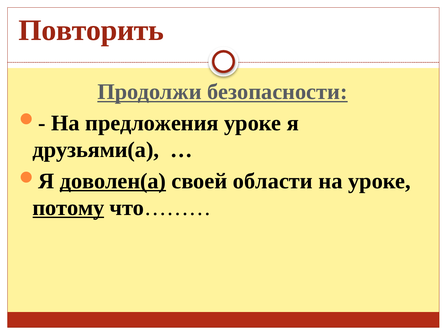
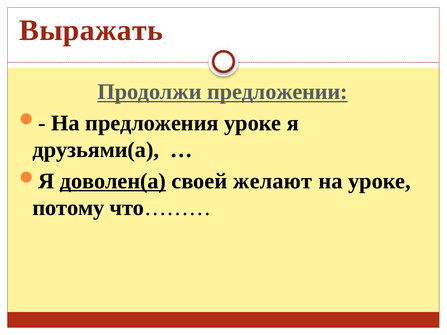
Повторить: Повторить -> Выражать (91, 30)
безопасности: безопасности -> предложении (277, 92)
области: области -> желают (273, 181)
потому underline: present -> none (68, 208)
